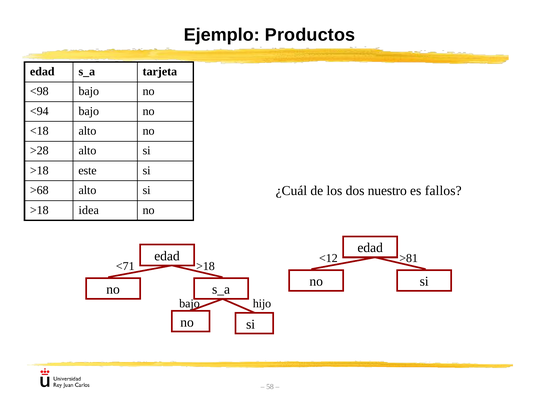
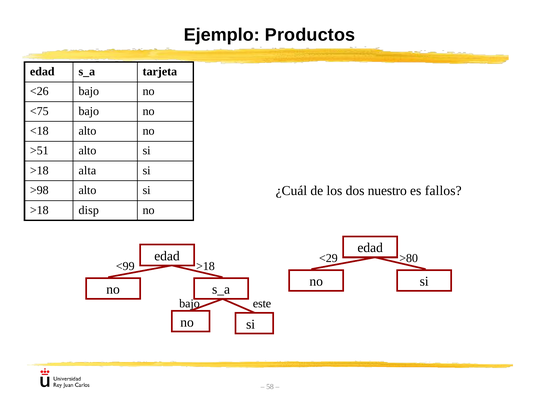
<98: <98 -> <26 (39, 91)
<94: <94 -> <75 (39, 111)
>28: >28 -> >51 (39, 151)
este: este -> alta (87, 170)
>68: >68 -> >98 (39, 190)
idea: idea -> disp (89, 210)
<12: <12 -> <29 (328, 258)
>81: >81 -> >80 (409, 258)
<71: <71 -> <99 (125, 266)
hijo: hijo -> este (262, 304)
